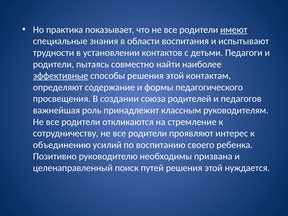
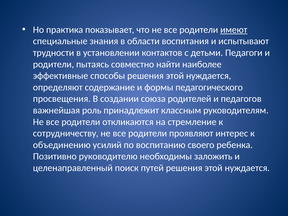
эффективные underline: present -> none (61, 76)
способы решения этой контактам: контактам -> нуждается (209, 76)
призвана: призвана -> заложить (213, 156)
